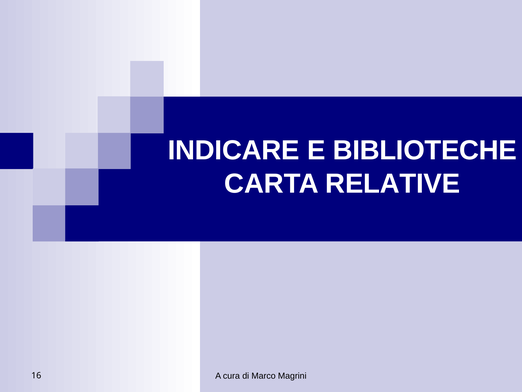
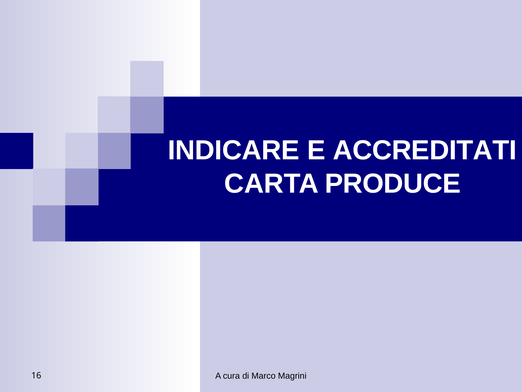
BIBLIOTECHE: BIBLIOTECHE -> ACCREDITATI (425, 150)
RELATIVE: RELATIVE -> PRODUCE (393, 183)
